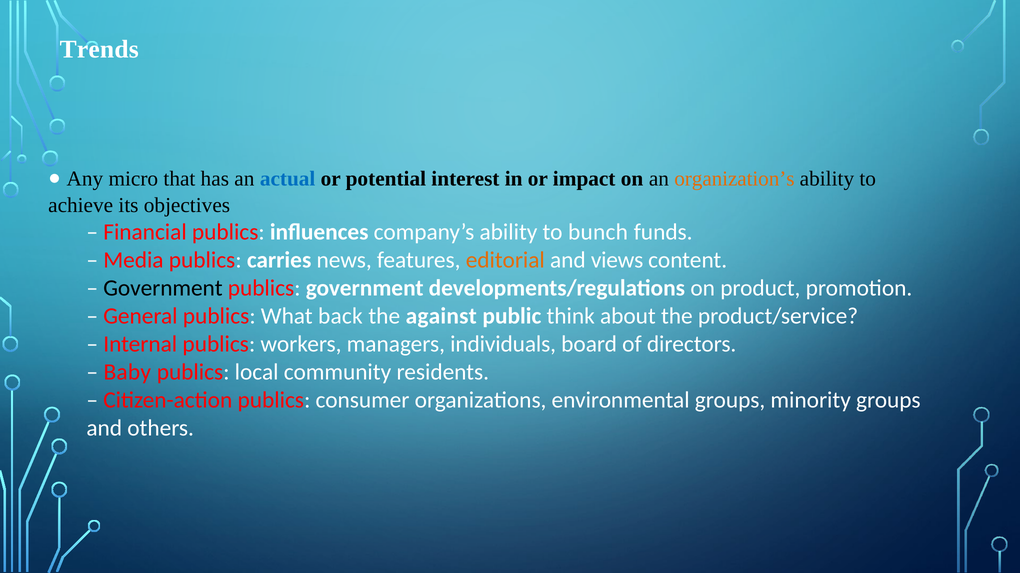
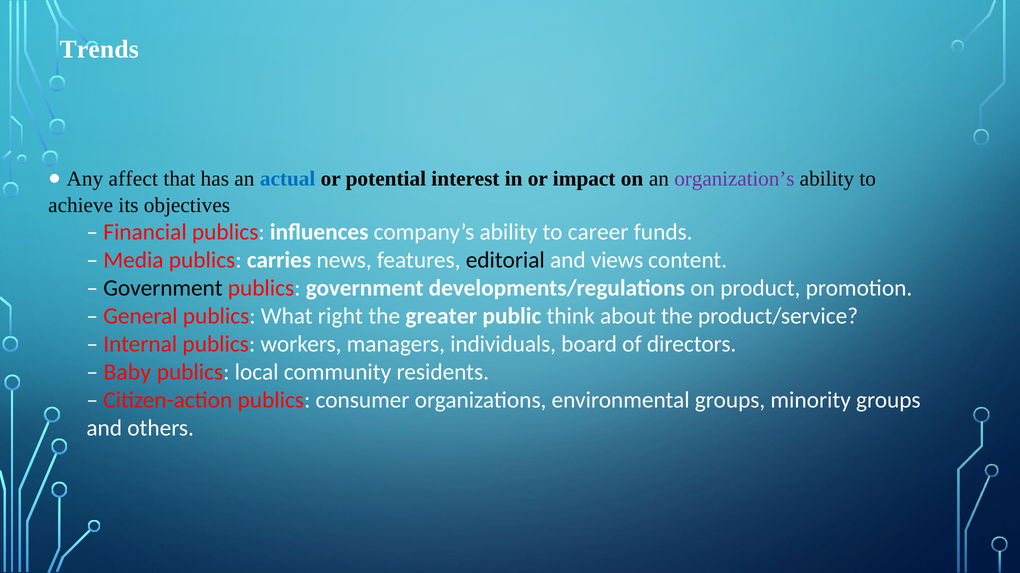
micro: micro -> affect (133, 179)
organization’s colour: orange -> purple (734, 179)
bunch: bunch -> career (598, 232)
editorial colour: orange -> black (505, 260)
back: back -> right (340, 317)
against: against -> greater (441, 317)
